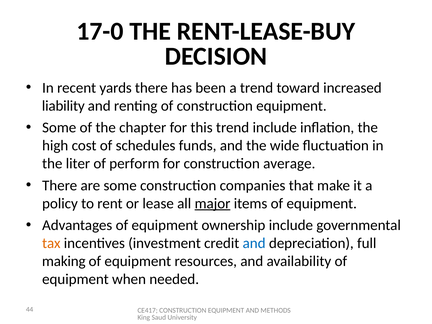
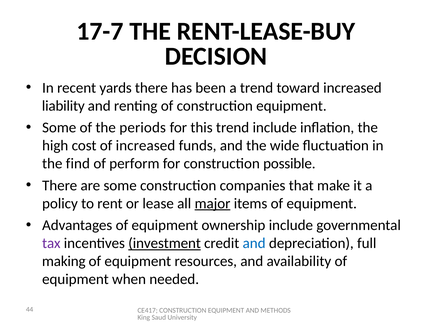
17-0: 17-0 -> 17-7 (100, 31)
chapter: chapter -> periods (143, 128)
of schedules: schedules -> increased (145, 146)
liter: liter -> find (78, 164)
average: average -> possible (289, 164)
tax colour: orange -> purple (51, 243)
investment underline: none -> present (165, 243)
